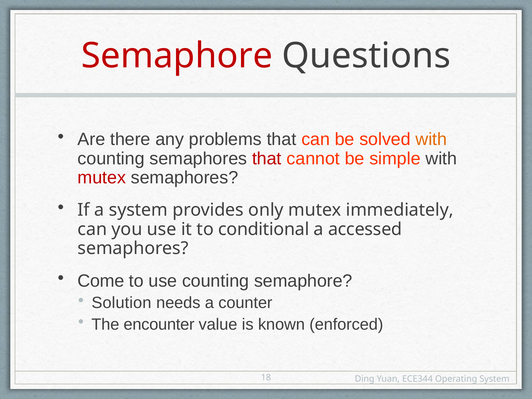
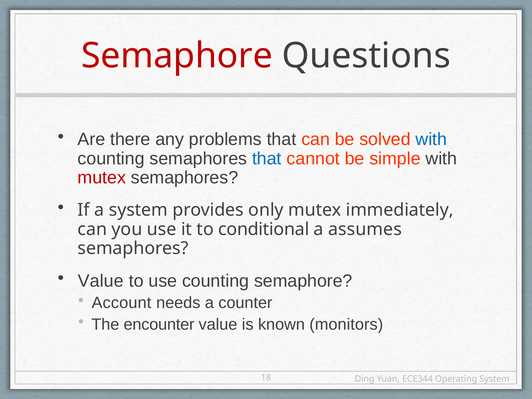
with colour: orange -> blue (431, 139)
that colour: red -> blue (267, 159)
accessed: accessed -> assumes (365, 229)
Come: Come -> Value (101, 281)
Solution: Solution -> Account (121, 303)
enforced: enforced -> monitors (346, 324)
